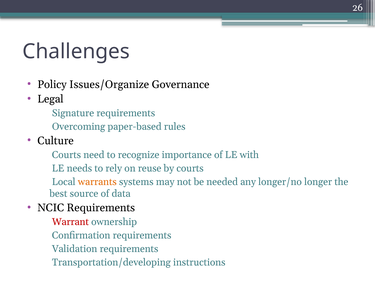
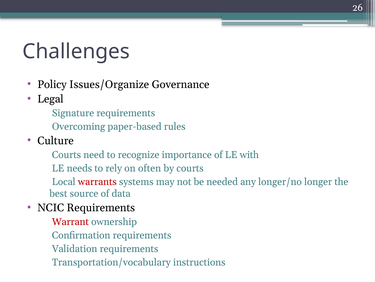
reuse: reuse -> often (150, 168)
warrants colour: orange -> red (97, 181)
Transportation/developing: Transportation/developing -> Transportation/vocabulary (111, 262)
